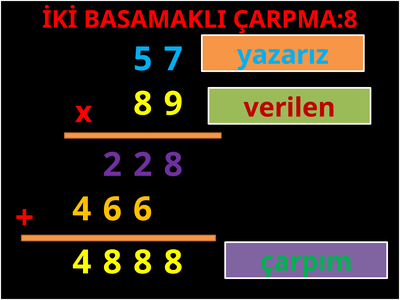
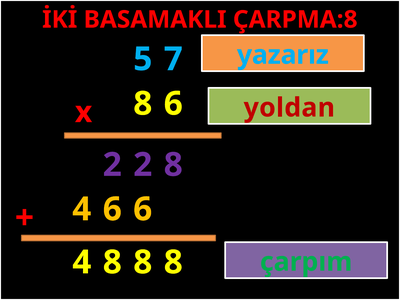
8 9: 9 -> 6 (173, 104)
verilen: verilen -> yoldan (289, 108)
